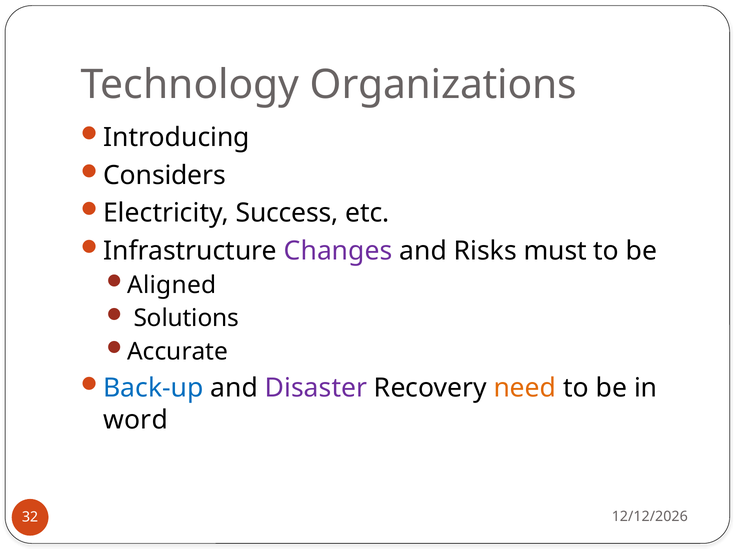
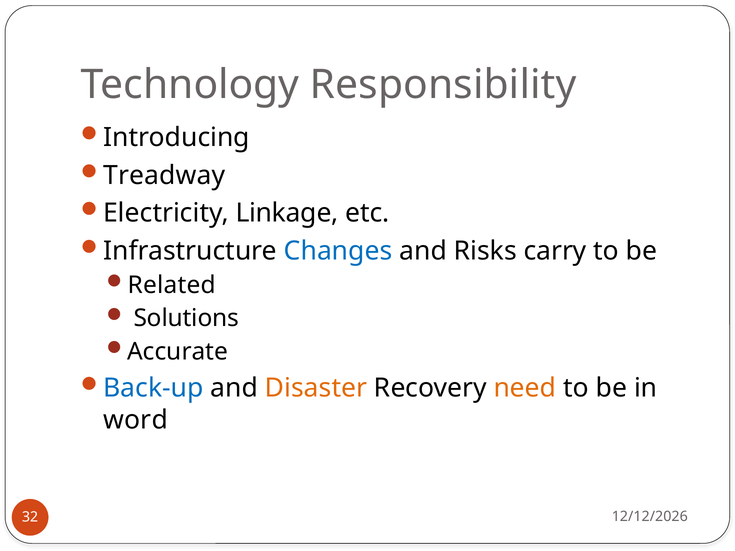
Organizations: Organizations -> Responsibility (443, 85)
Considers: Considers -> Treadway (164, 176)
Success: Success -> Linkage (287, 213)
Changes colour: purple -> blue (338, 251)
must: must -> carry (555, 251)
Aligned: Aligned -> Related (172, 285)
Disaster colour: purple -> orange (316, 388)
